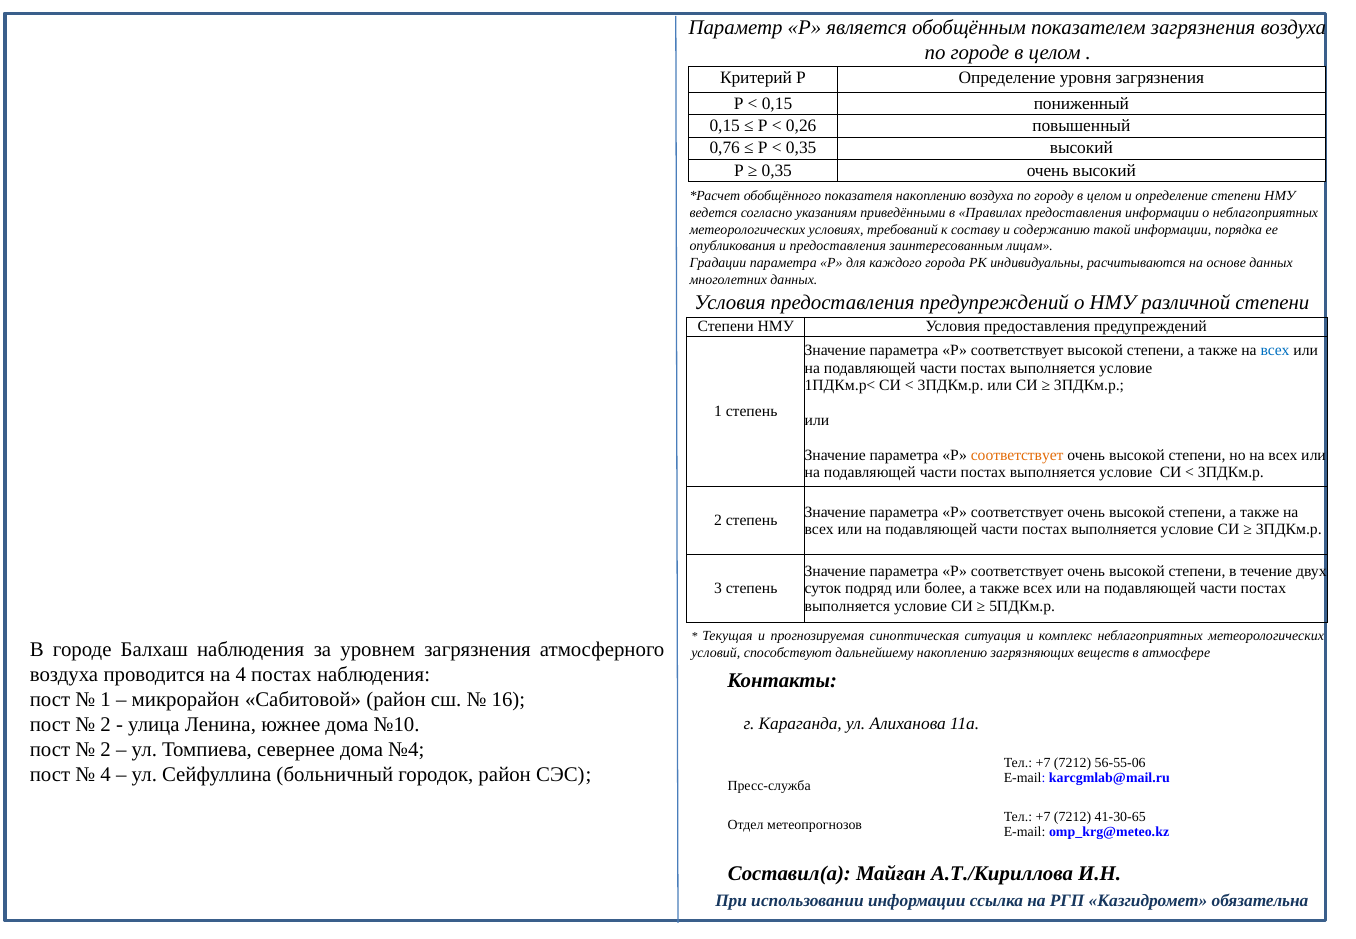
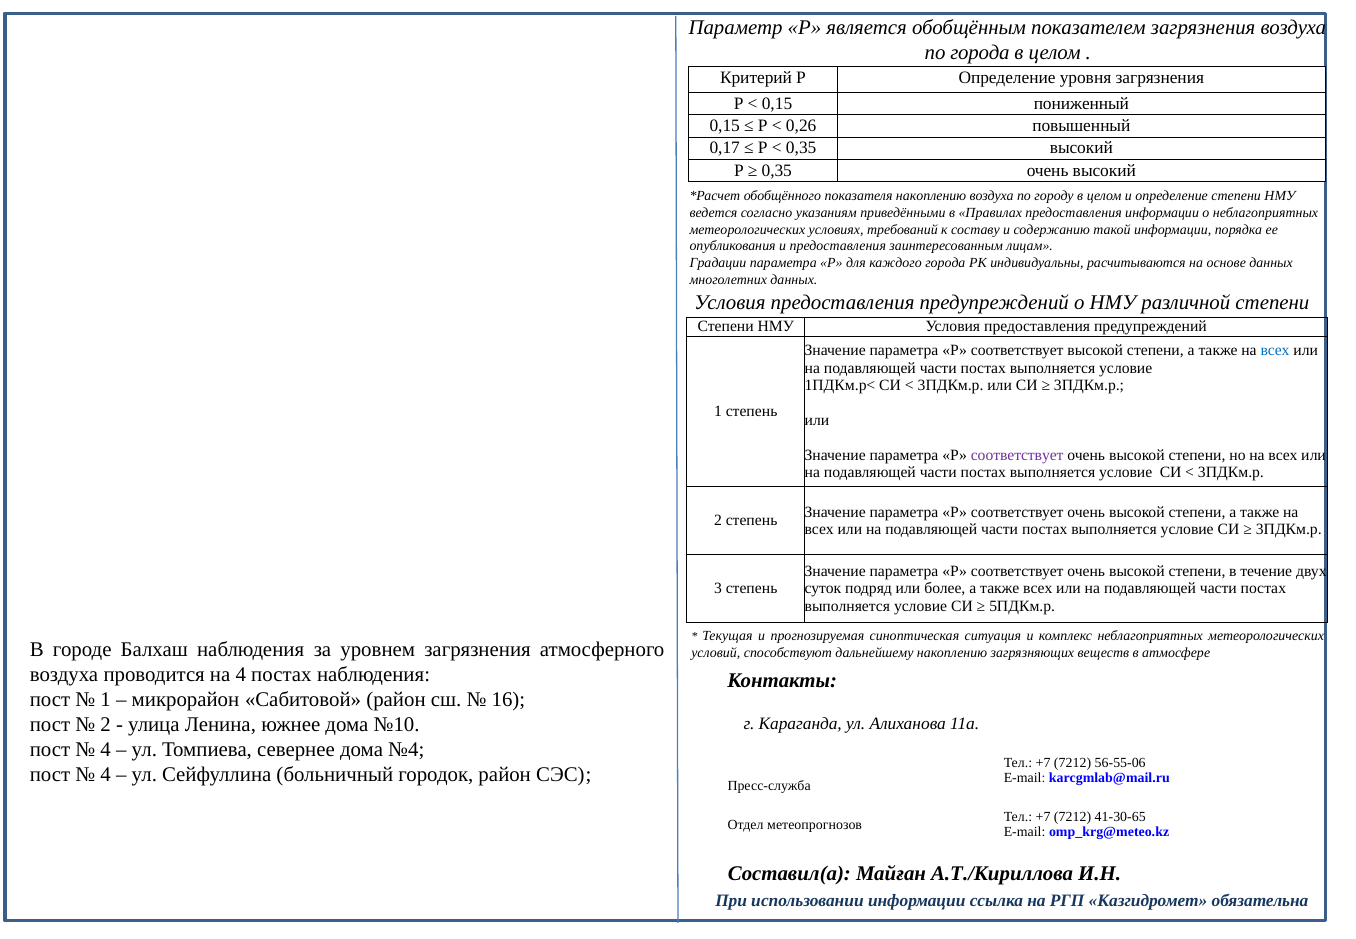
по городе: городе -> города (980, 52)
0,76: 0,76 -> 0,17 (725, 148)
соответствует colour: orange -> purple (1017, 455)
2: 2 -> 4 (106, 749)
